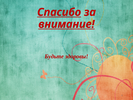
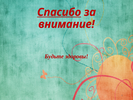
внимание underline: present -> none (66, 24)
